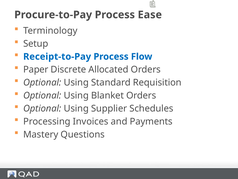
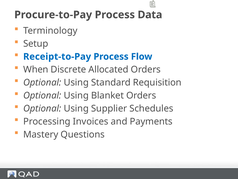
Ease: Ease -> Data (150, 15)
Paper: Paper -> When (36, 69)
